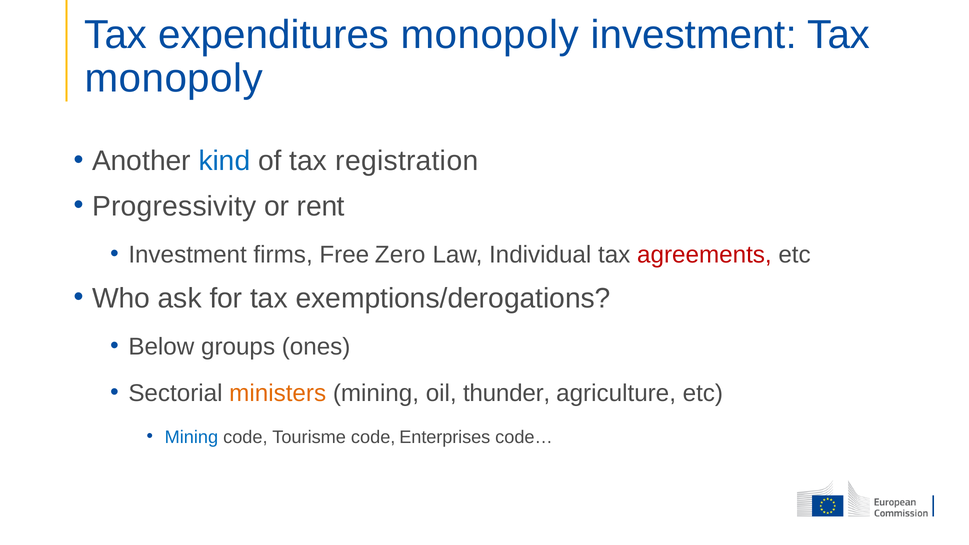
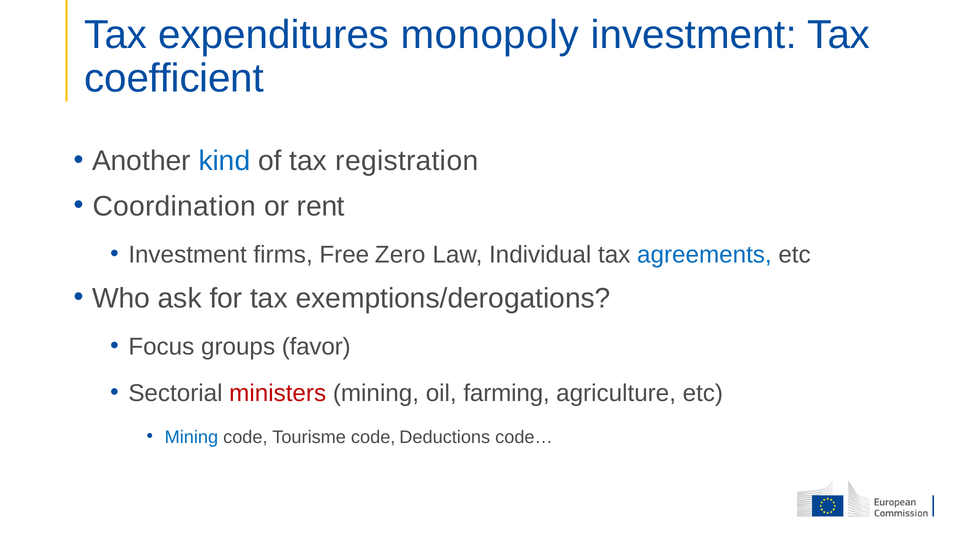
monopoly: monopoly -> coefficient (174, 78)
Progressivity: Progressivity -> Coordination (174, 206)
agreements colour: red -> blue (704, 255)
Below: Below -> Focus (161, 347)
ones: ones -> favor (316, 347)
ministers colour: orange -> red (278, 393)
thunder: thunder -> farming (507, 393)
Enterprises: Enterprises -> Deductions (445, 437)
